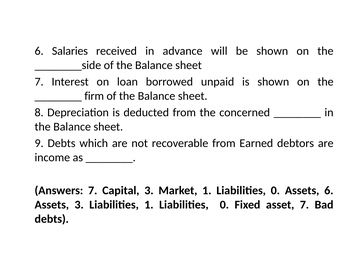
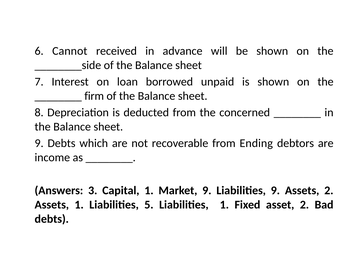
Salaries: Salaries -> Cannot (70, 51)
Earned: Earned -> Ending (256, 143)
Answers 7: 7 -> 3 (93, 191)
Capital 3: 3 -> 1 (149, 191)
Market 1: 1 -> 9 (207, 191)
0: 0 -> 9 (275, 191)
Assets 6: 6 -> 2 (329, 191)
Assets 3: 3 -> 1 (79, 205)
Liabilities 1: 1 -> 5 (149, 205)
0: 0 -> 1 (224, 205)
asset 7: 7 -> 2 (304, 205)
